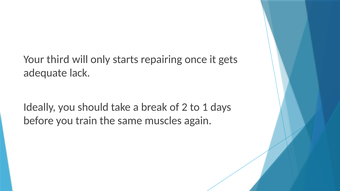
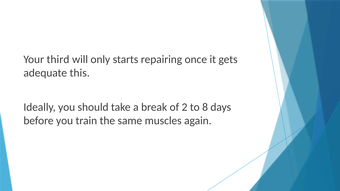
lack: lack -> this (80, 73)
1: 1 -> 8 (205, 107)
